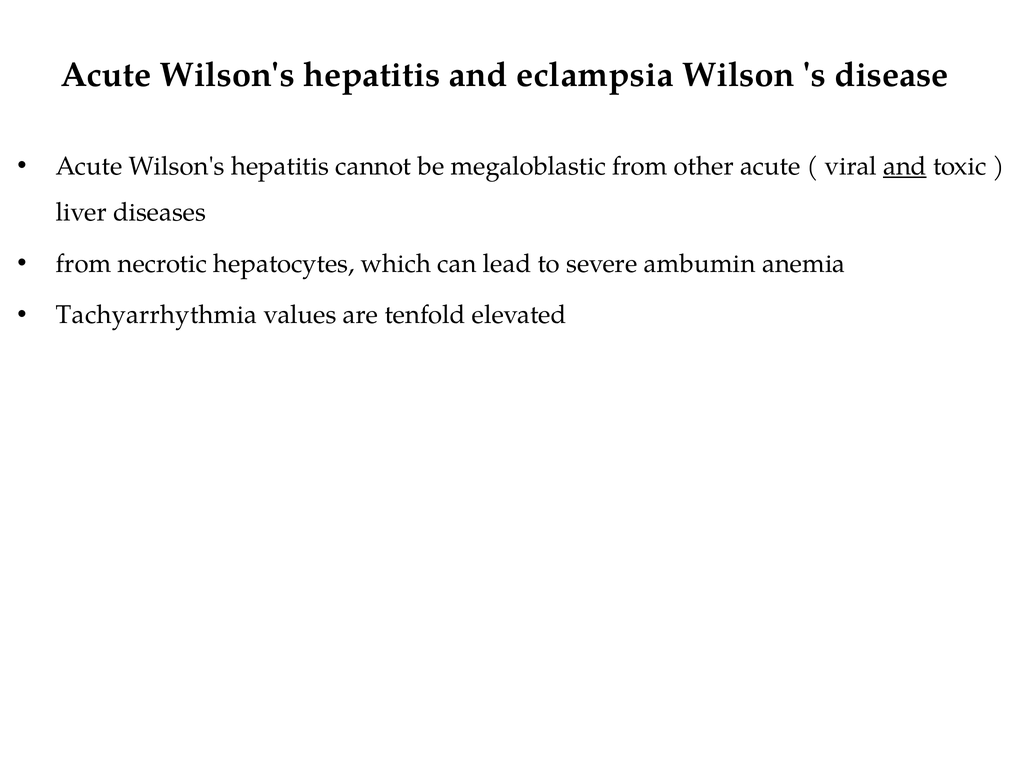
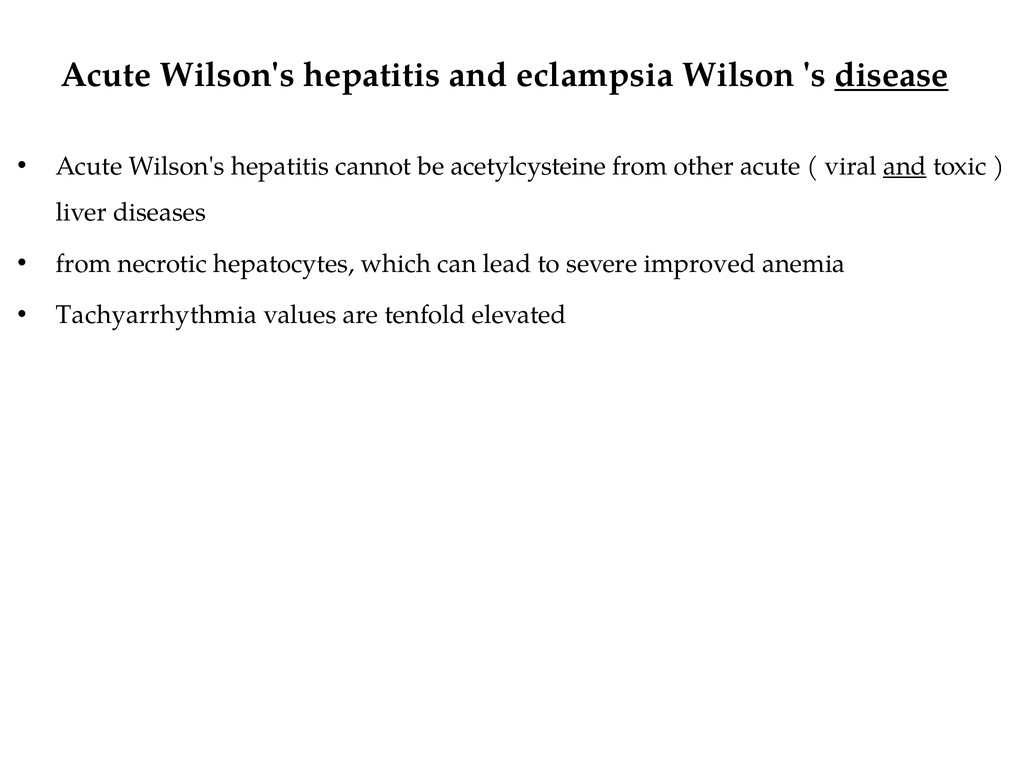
disease underline: none -> present (892, 75)
megaloblastic: megaloblastic -> acetylcysteine (528, 166)
ambumin: ambumin -> improved (700, 264)
